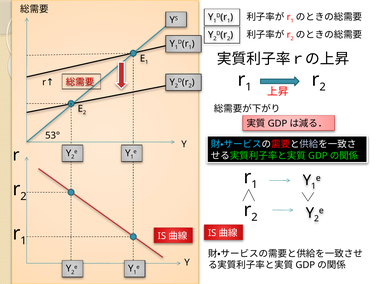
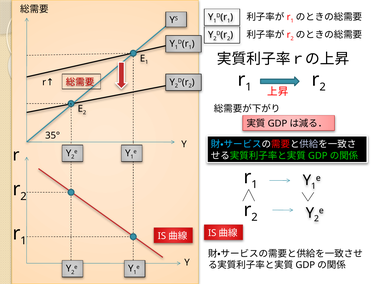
53°: 53° -> 35° (53, 136)
